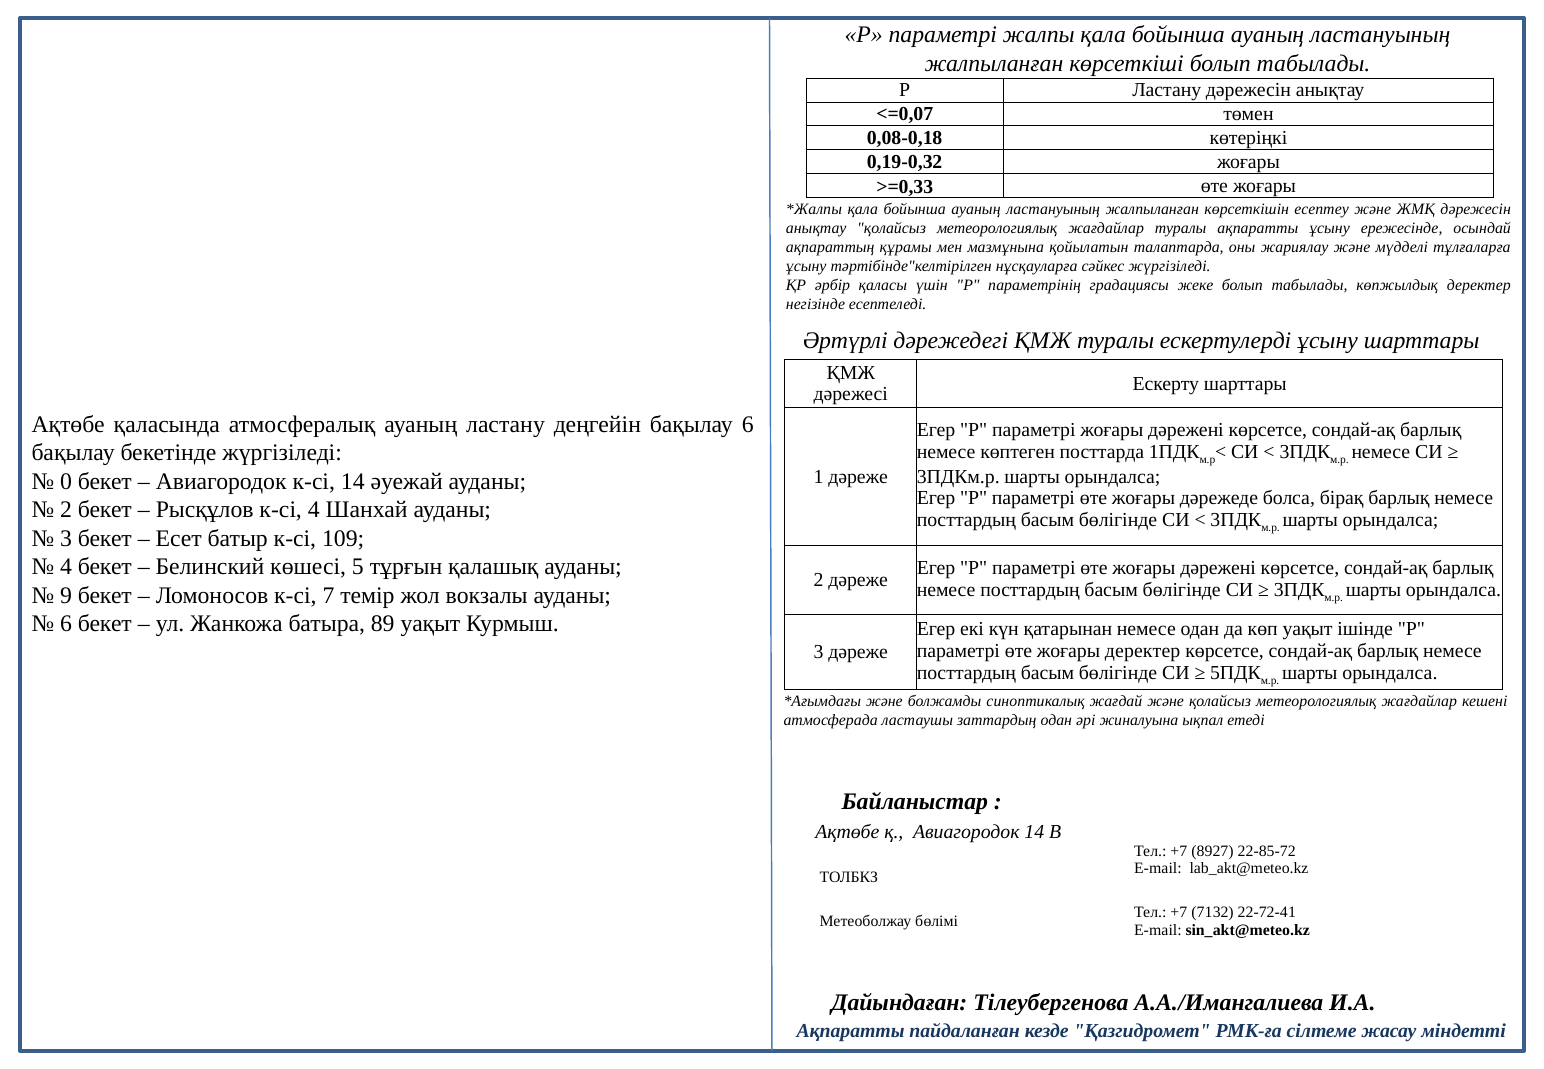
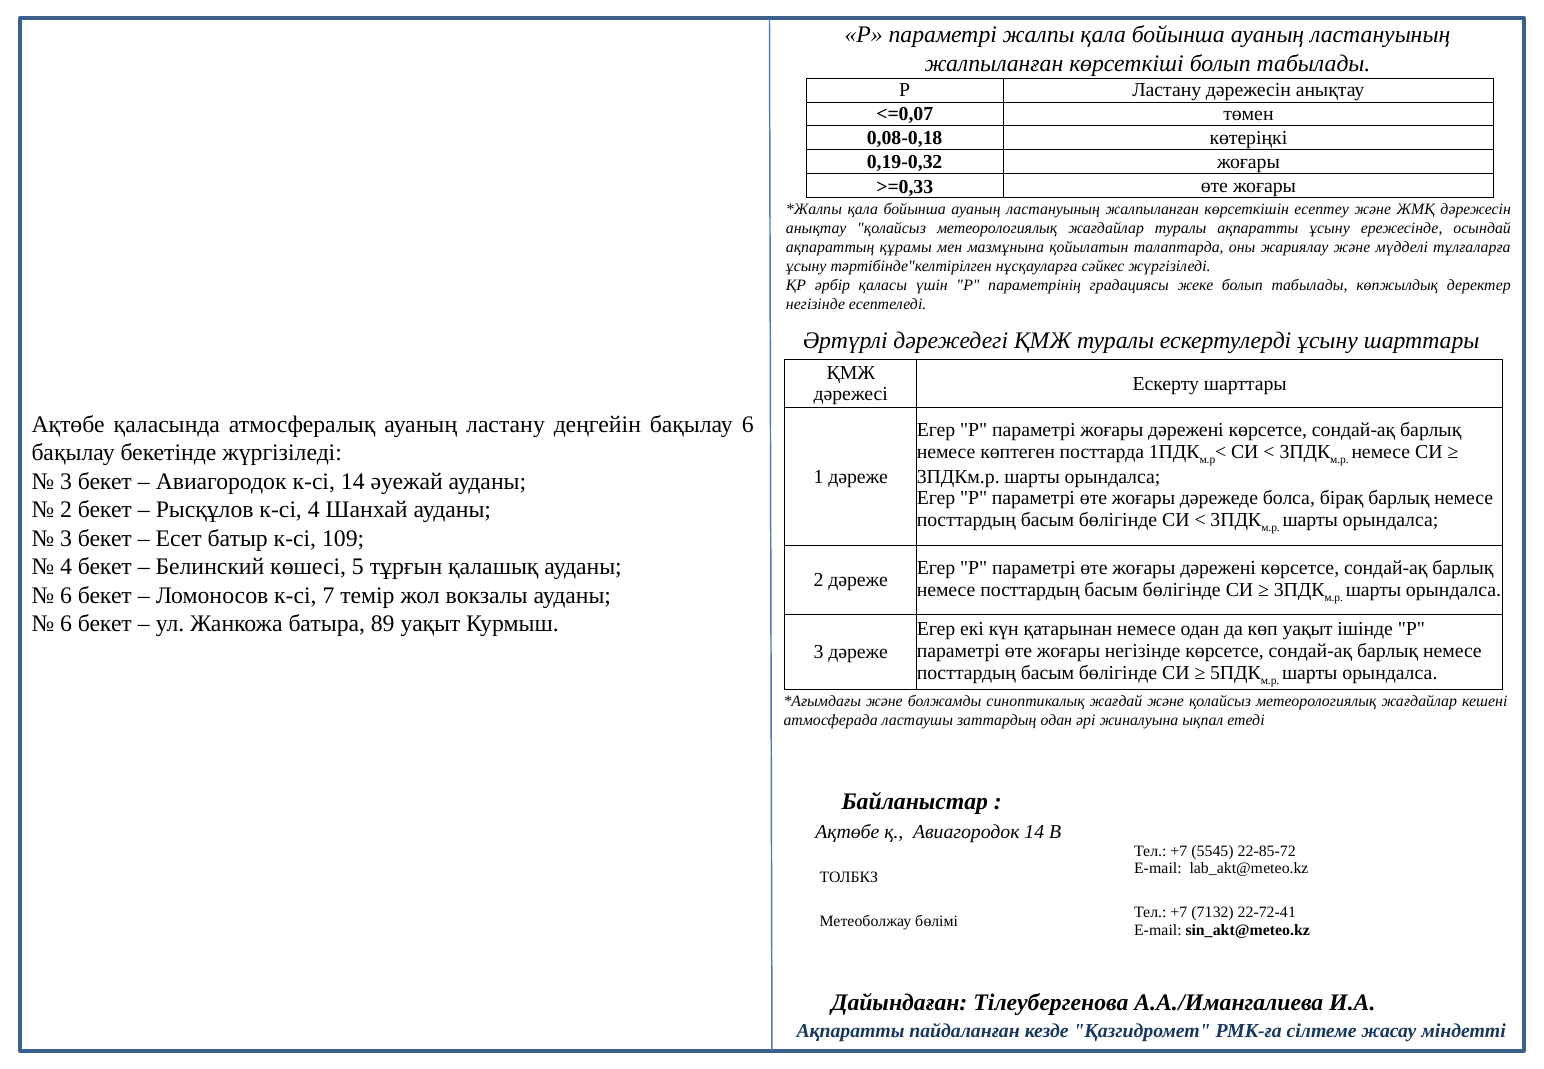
0: 0 -> 3 (66, 481)
9: 9 -> 6 (66, 595)
жоғары деректер: деректер -> негізінде (1143, 651)
8927: 8927 -> 5545 (1212, 851)
